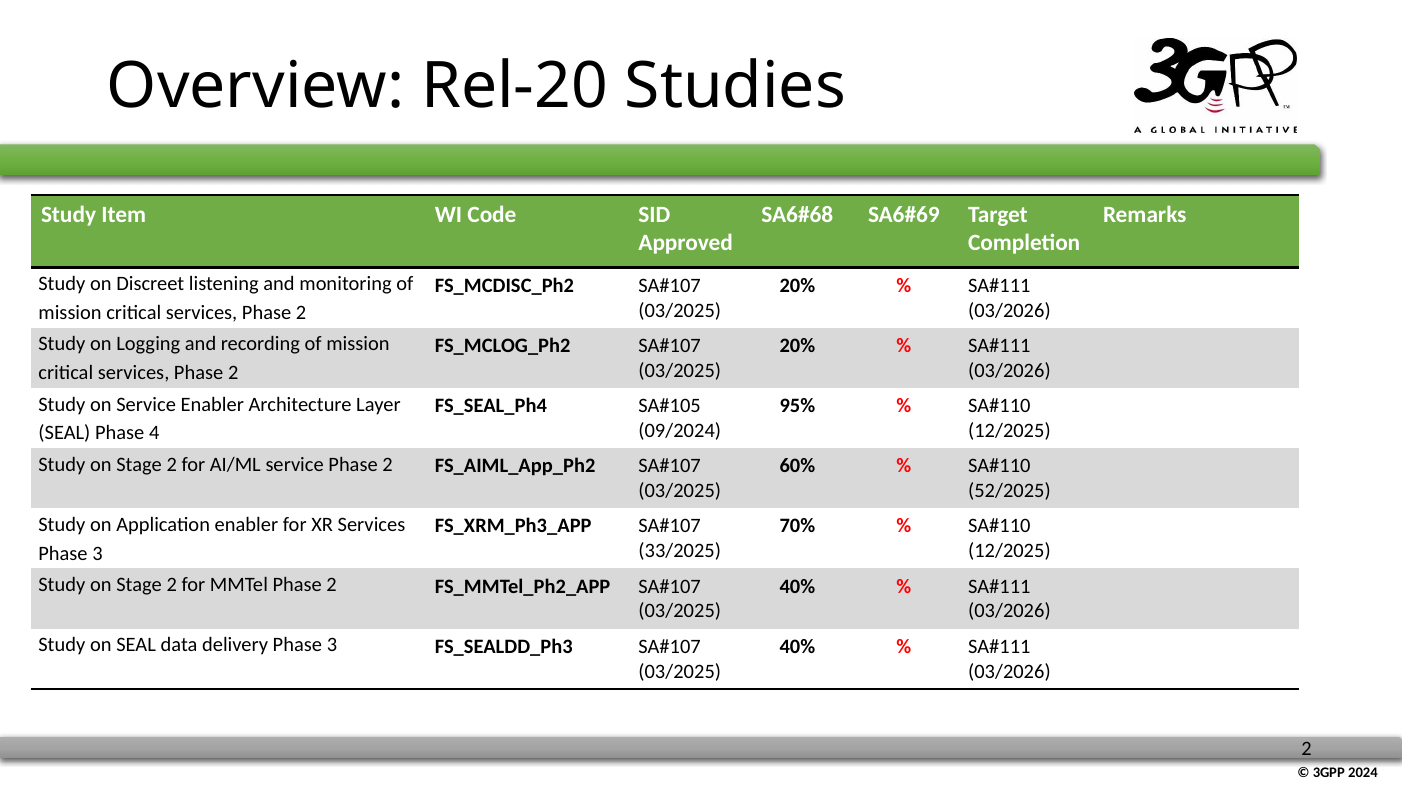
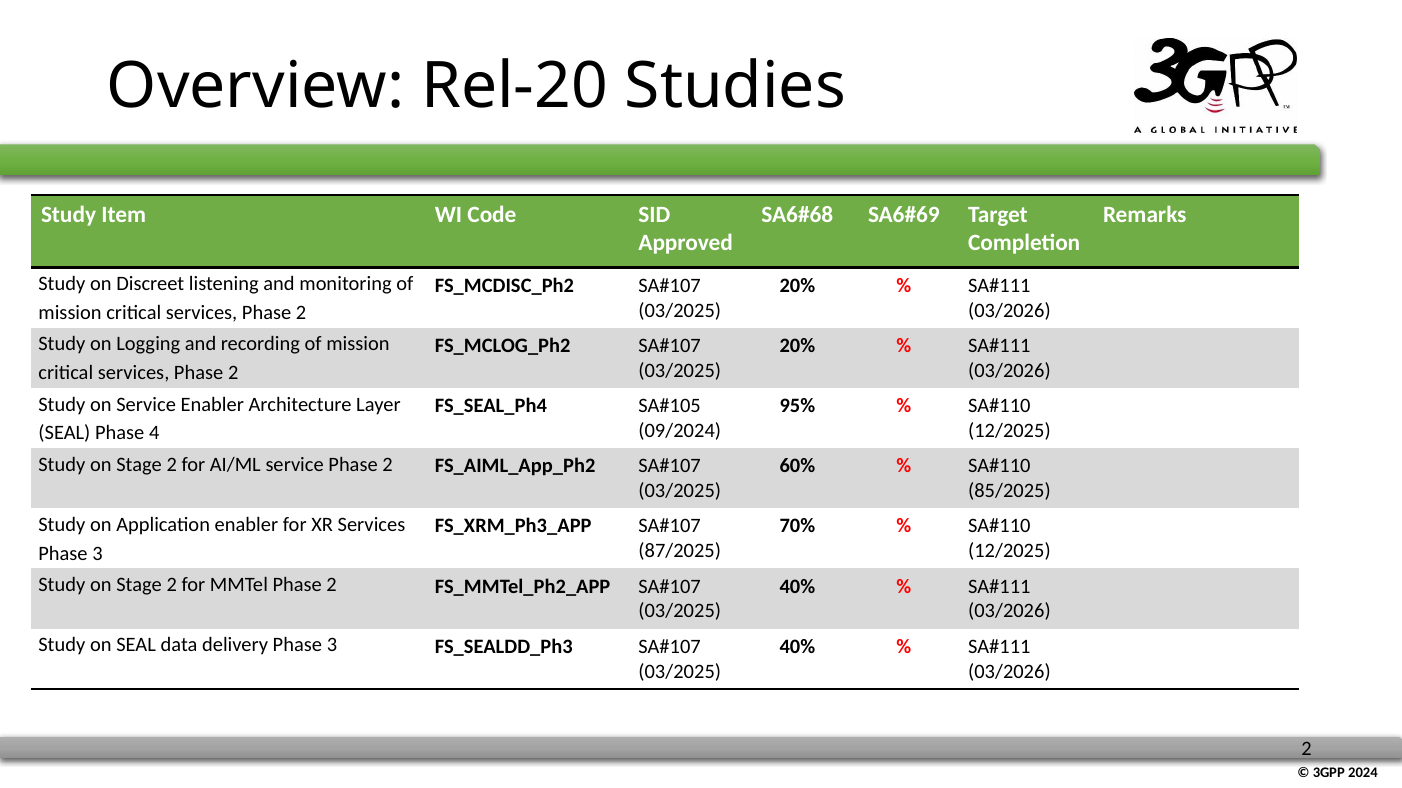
52/2025: 52/2025 -> 85/2025 (1009, 491)
33/2025: 33/2025 -> 87/2025 (680, 551)
